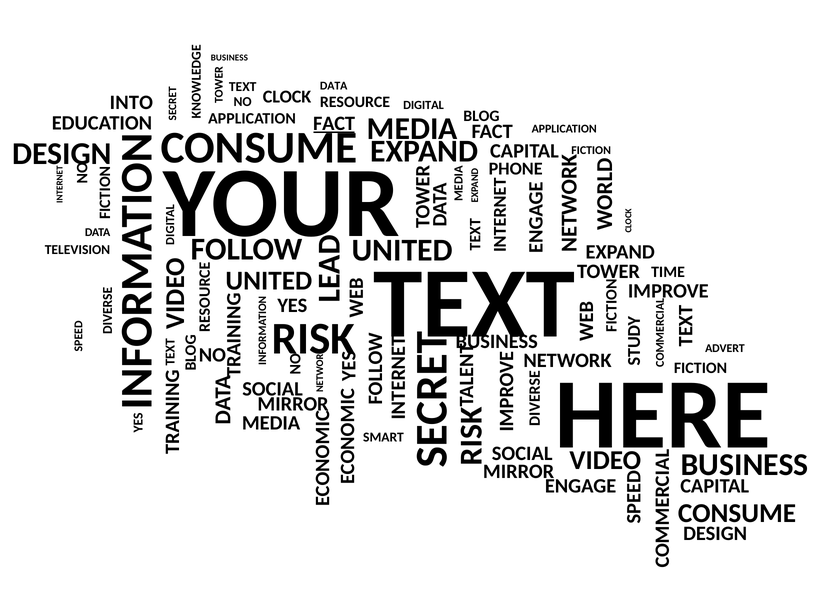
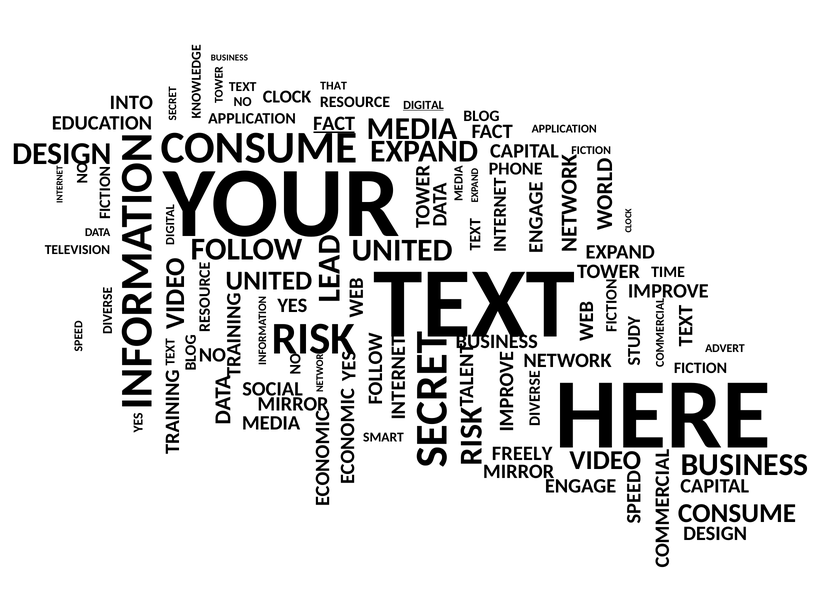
DATA: DATA -> THAT (334, 86)
DIGITAL underline: none -> present (423, 105)
SOCIAL: SOCIAL -> FREELY (522, 454)
